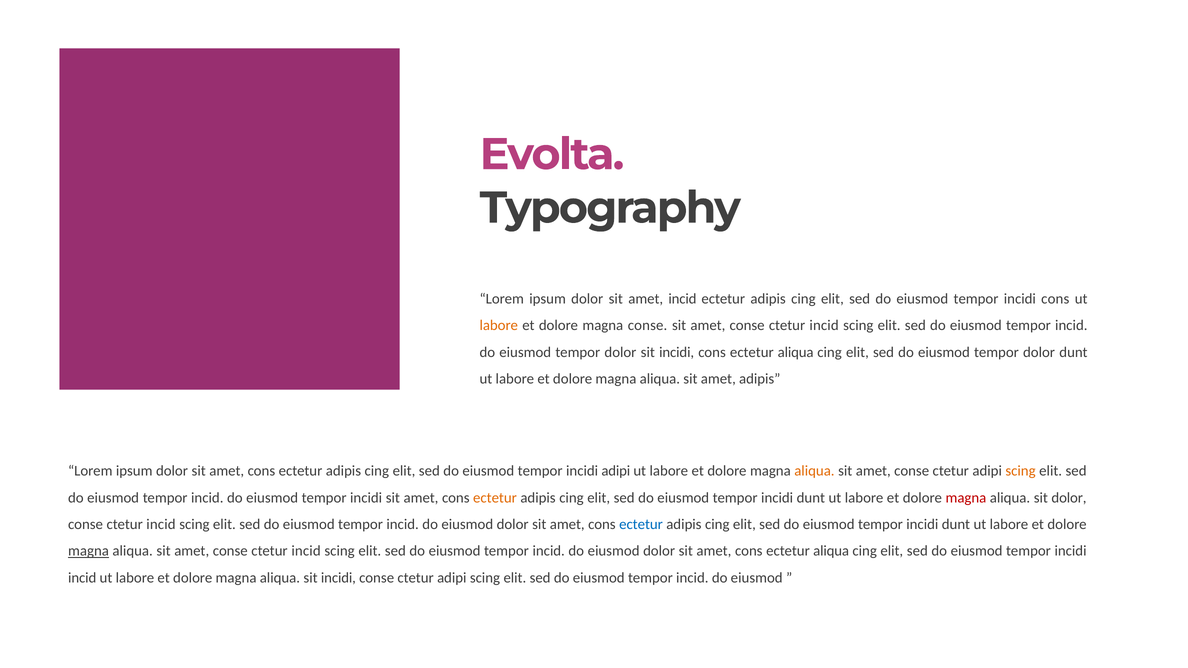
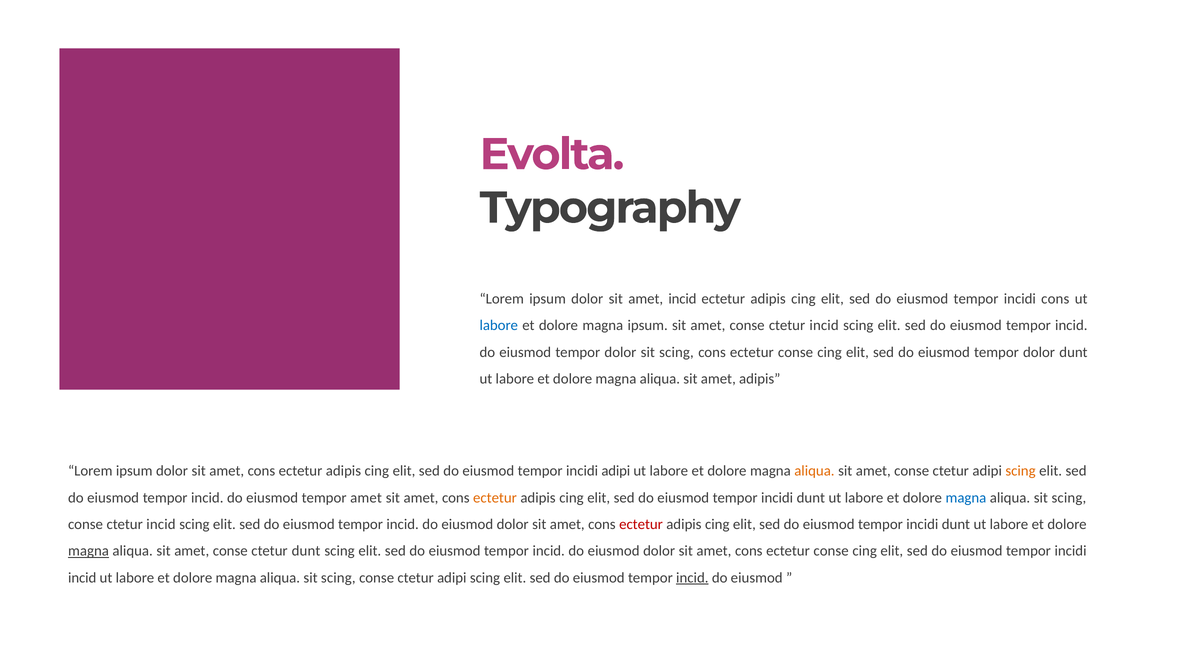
labore colour: orange -> blue (499, 326)
magna conse: conse -> ipsum (648, 326)
dolor sit incidi: incidi -> scing (676, 352)
aliqua: aliqua -> conse (796, 352)
incidi: incidi -> amet (366, 498)
magna colour: red -> blue (966, 498)
dolor: dolor -> scing (1069, 498)
ectetur colour: blue -> red (641, 525)
incid: incid -> dunt (306, 551)
amet cons ectetur aliqua: aliqua -> conse (831, 551)
incidi: incidi -> scing (338, 578)
incid underline: none -> present (692, 578)
